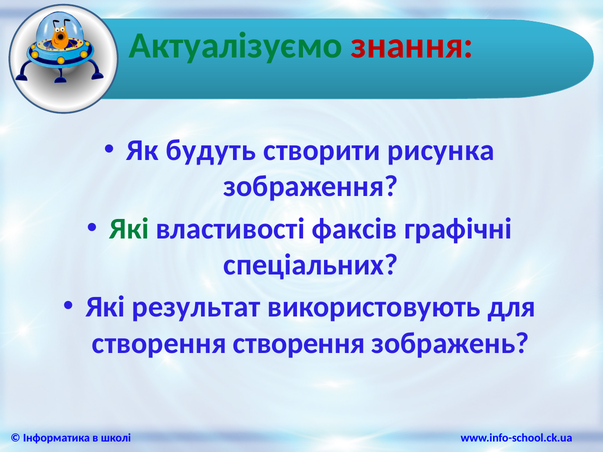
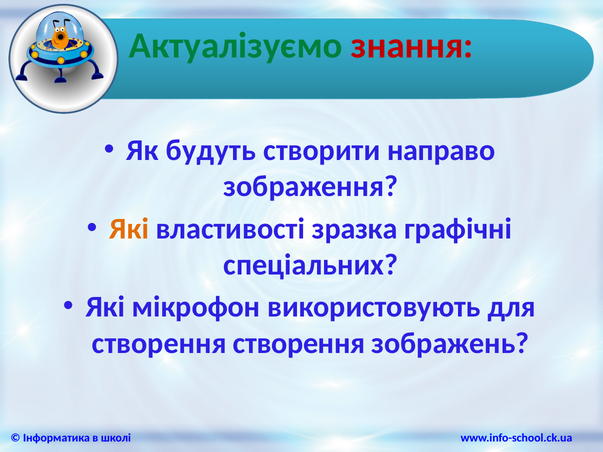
рисунка: рисунка -> направо (441, 150)
Які colour: green -> orange (129, 229)
факсів: факсів -> зразка (355, 229)
результат: результат -> мікрофон (196, 307)
